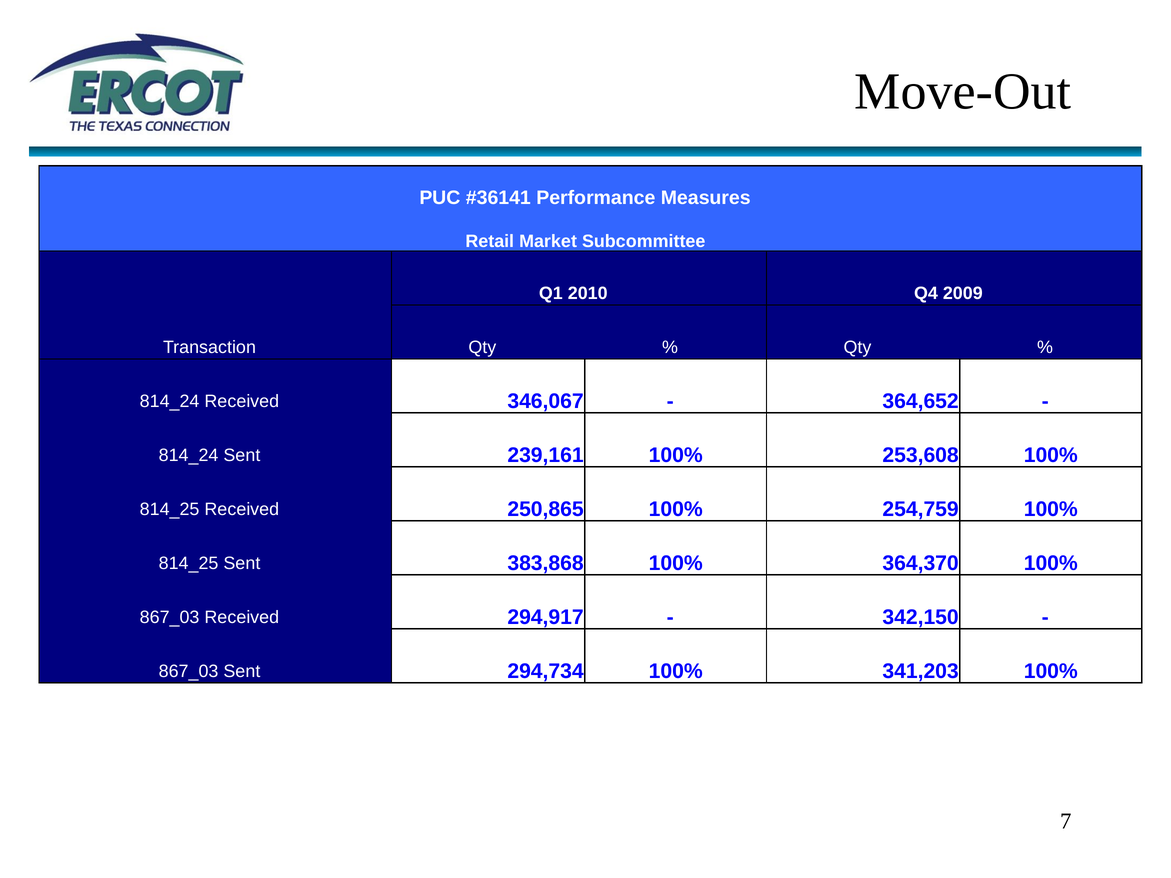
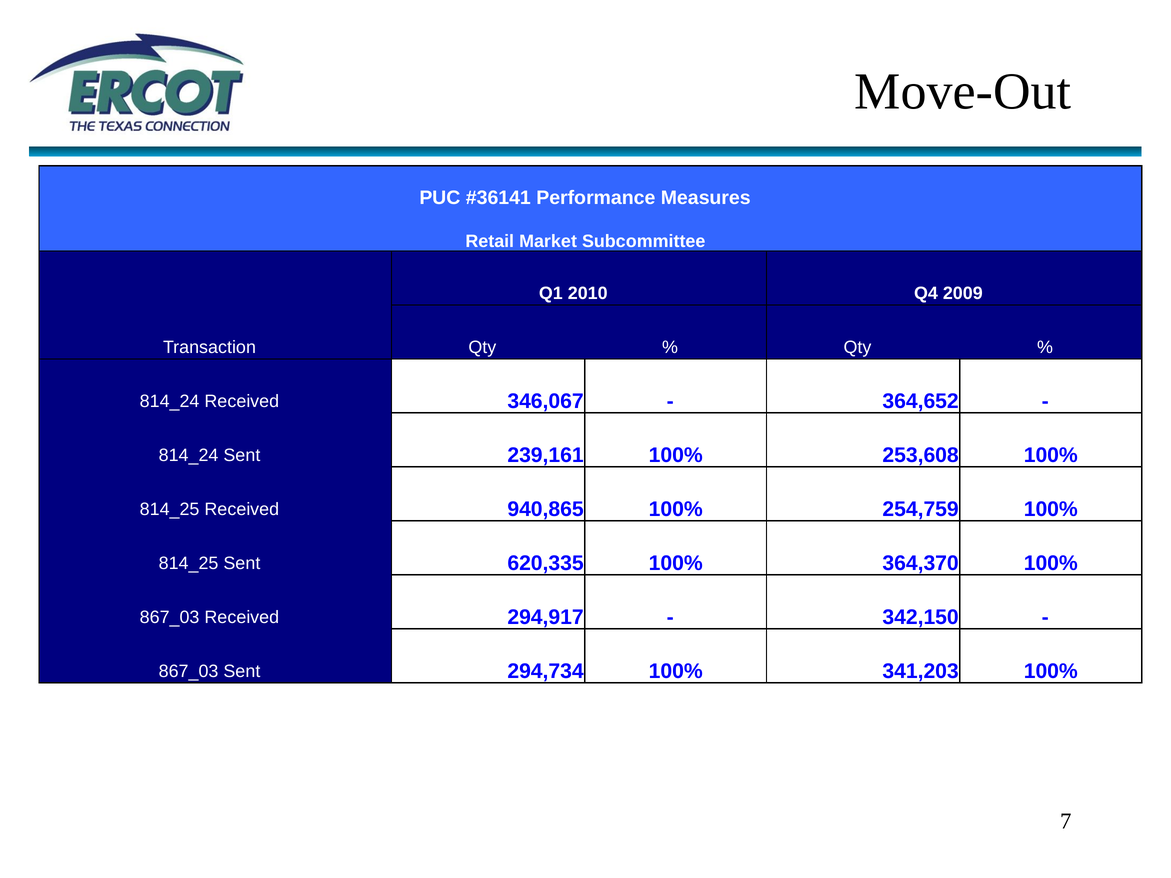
250,865: 250,865 -> 940,865 (546, 510)
383,868: 383,868 -> 620,335 (546, 564)
